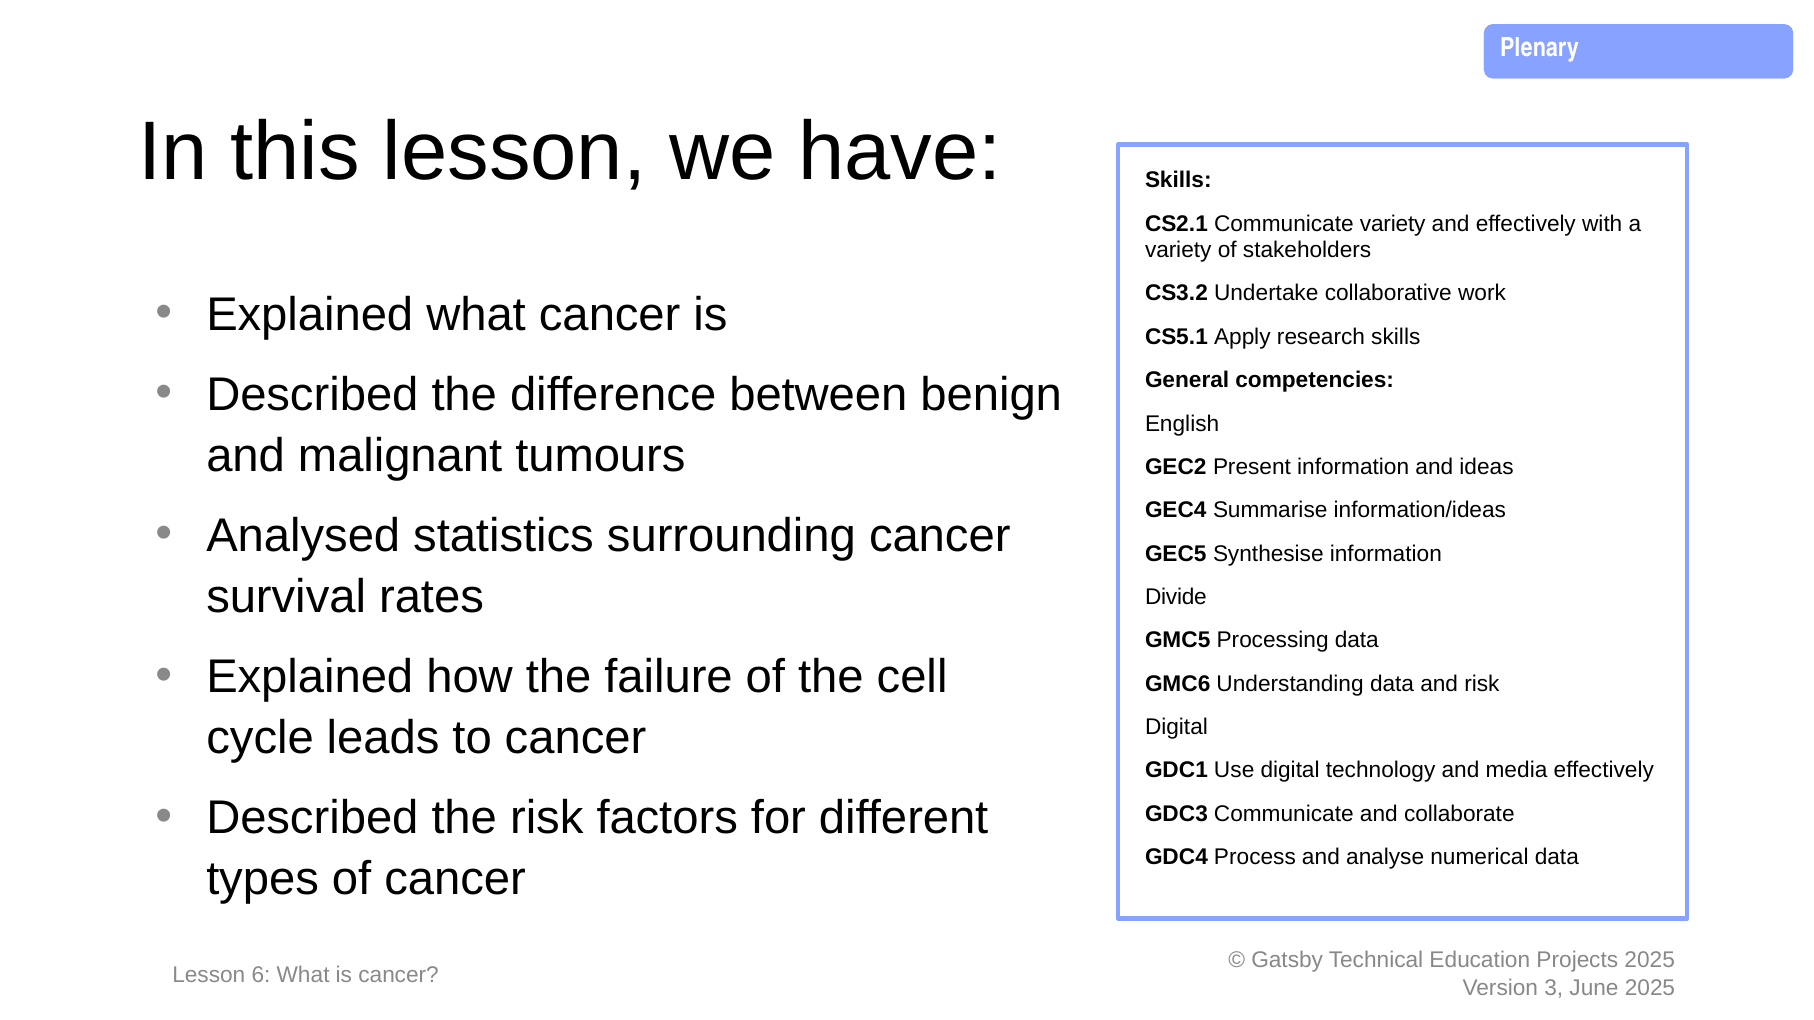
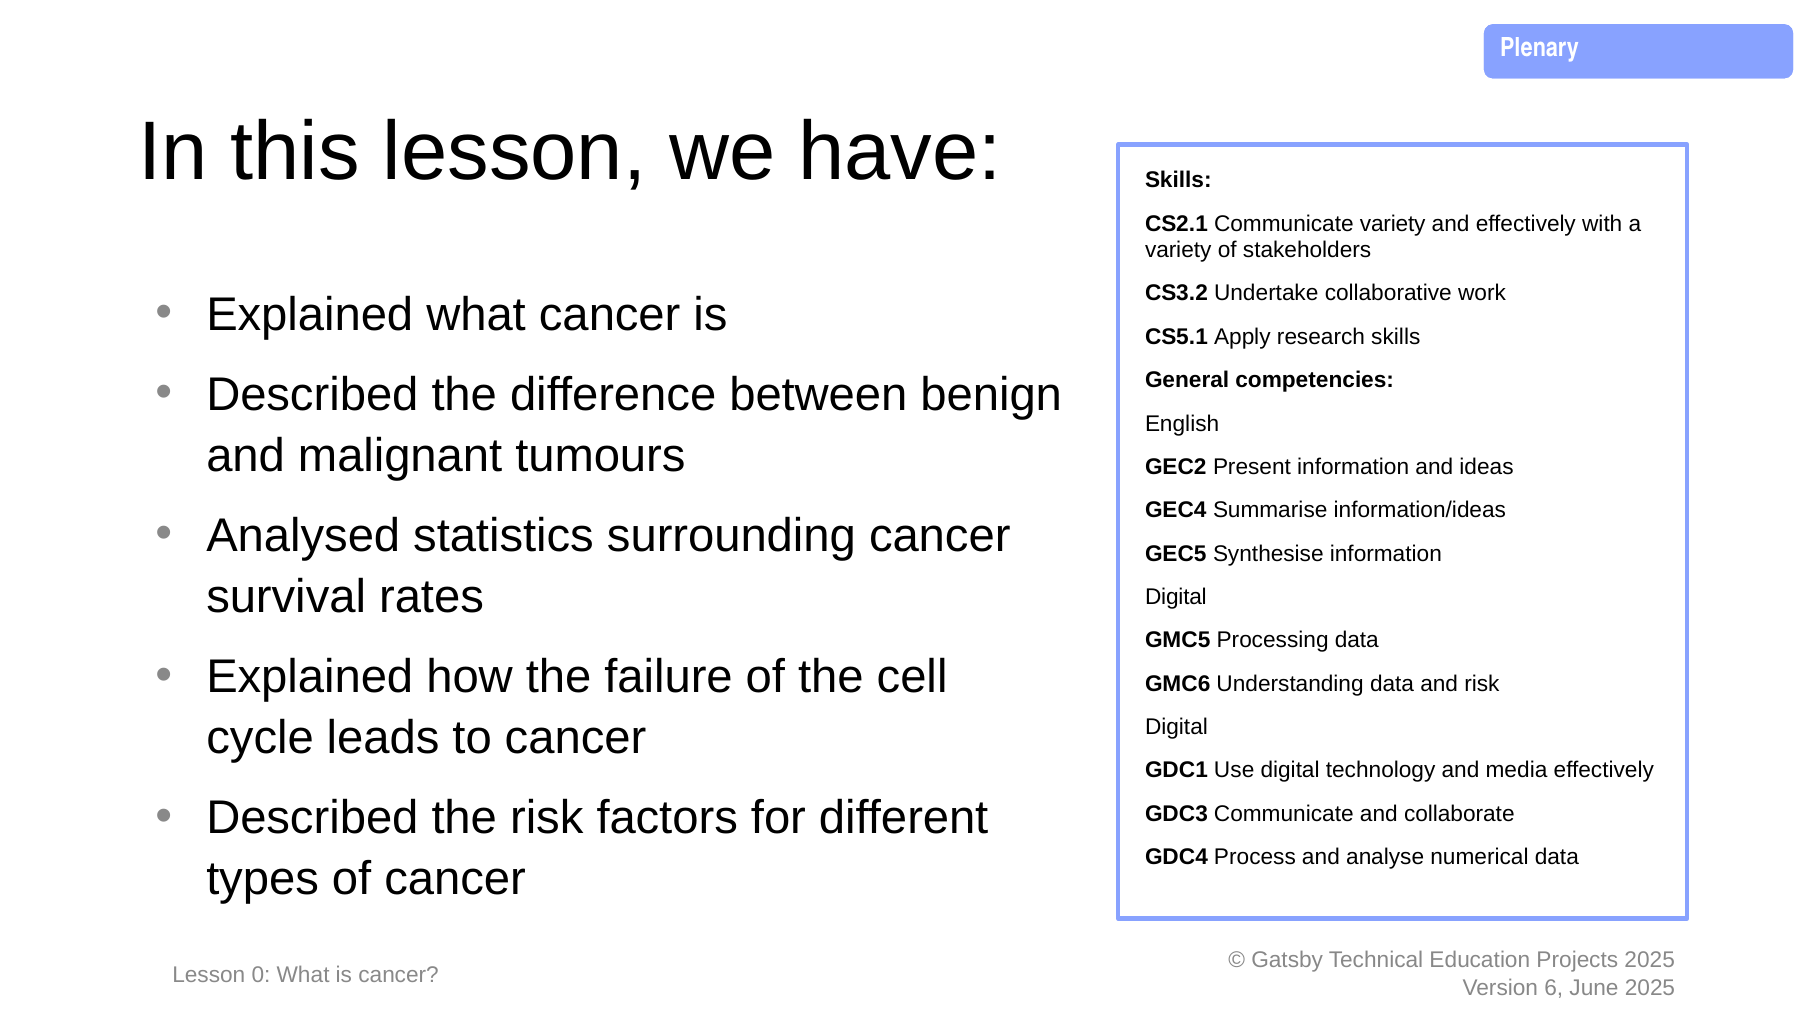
Divide: Divide -> Digital (1176, 597)
6: 6 -> 0 (261, 976)
3: 3 -> 6 (1554, 988)
